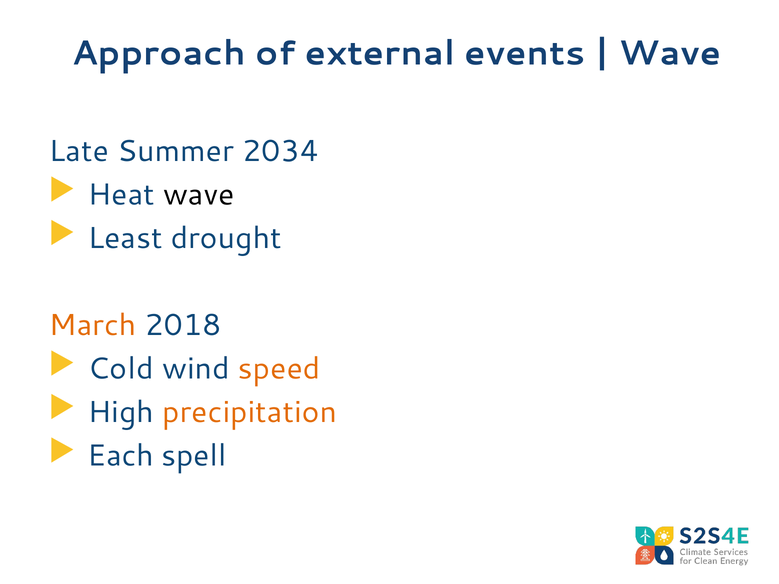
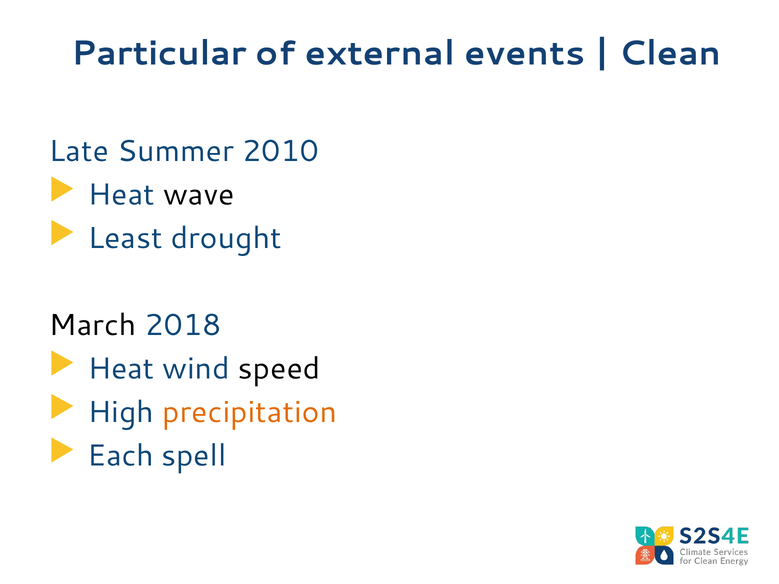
Approach: Approach -> Particular (159, 53)
Wave: Wave -> Clean (670, 53)
2034: 2034 -> 2010 (281, 151)
March colour: orange -> black (93, 325)
Cold: Cold -> Heat (121, 369)
speed colour: orange -> black (279, 369)
